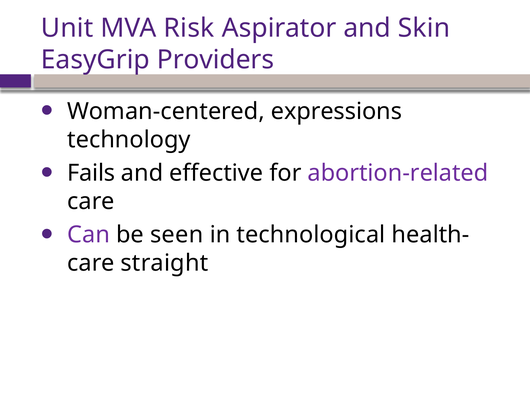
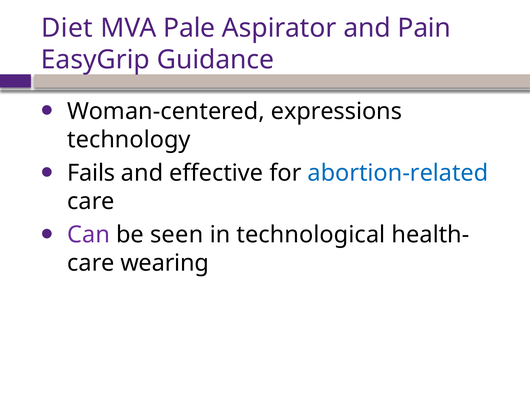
Unit: Unit -> Diet (67, 28)
Risk: Risk -> Pale (189, 28)
Skin: Skin -> Pain (424, 28)
Providers: Providers -> Guidance (215, 60)
abortion-related colour: purple -> blue (398, 173)
straight: straight -> wearing (165, 263)
